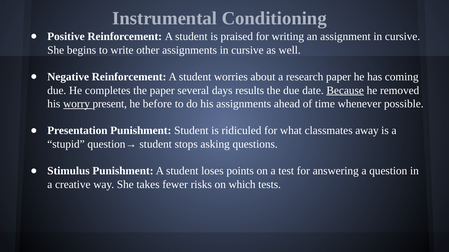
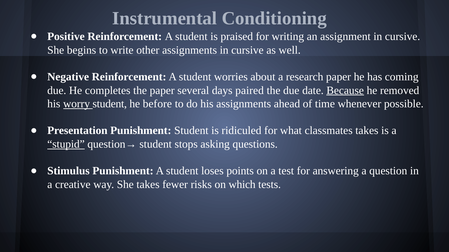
results: results -> paired (250, 91)
worry present: present -> student (110, 104)
classmates away: away -> takes (367, 131)
stupid underline: none -> present (66, 144)
